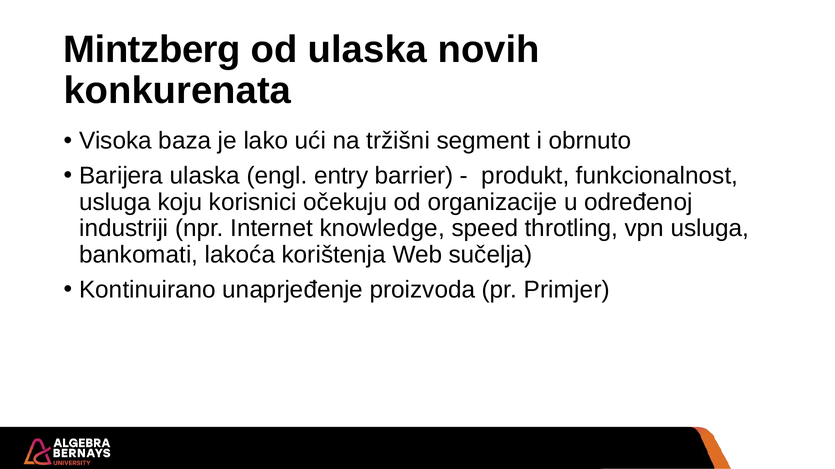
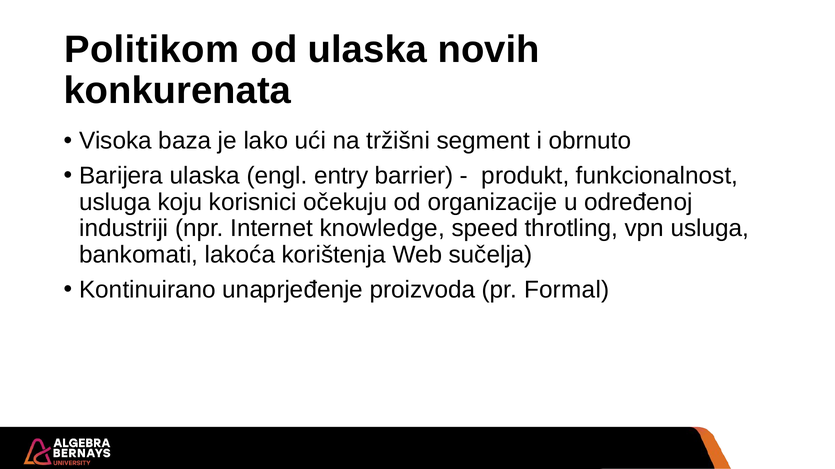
Mintzberg: Mintzberg -> Politikom (152, 49)
Primjer: Primjer -> Formal (567, 290)
